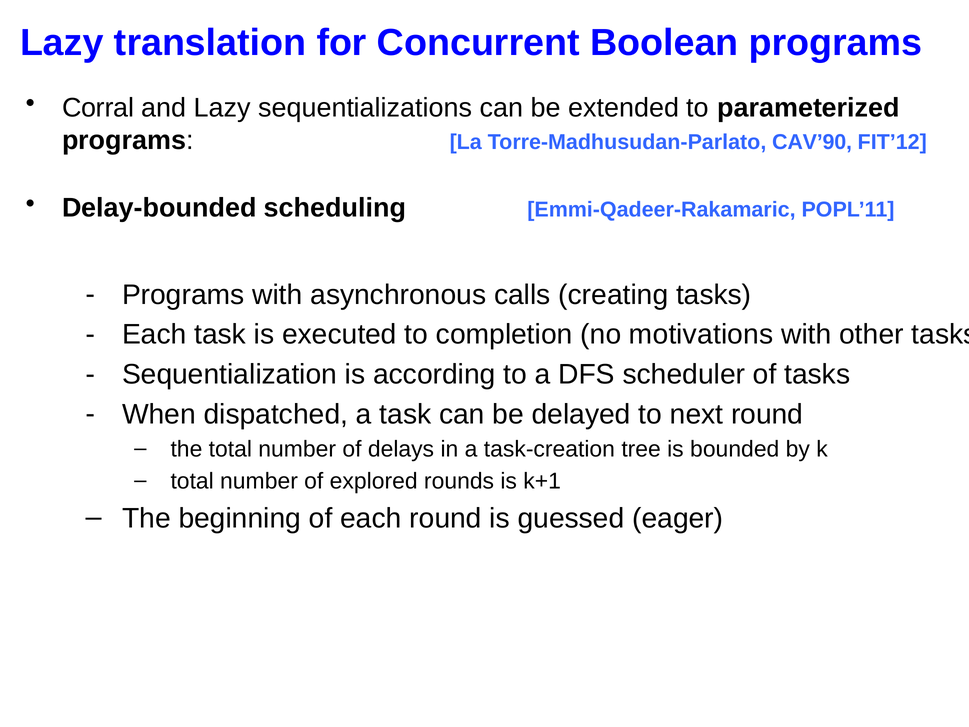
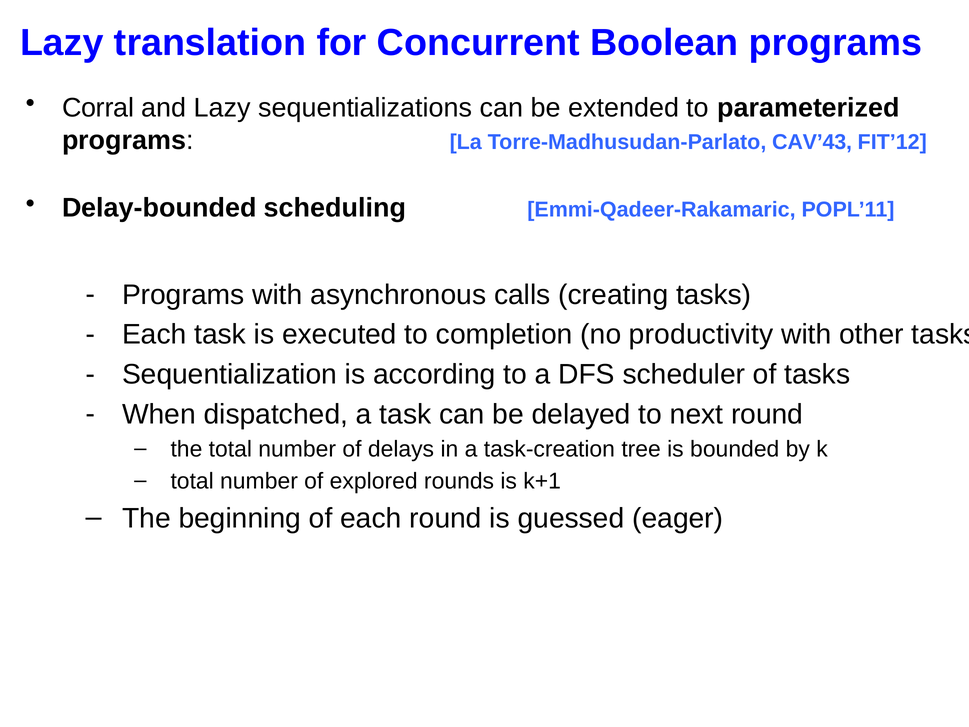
CAV’90: CAV’90 -> CAV’43 (812, 142)
motivations: motivations -> productivity (701, 335)
